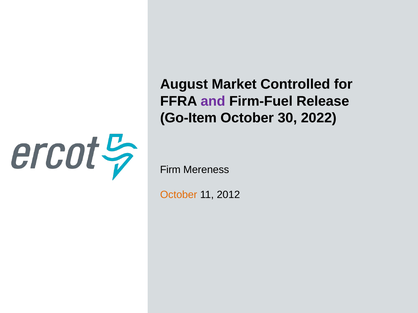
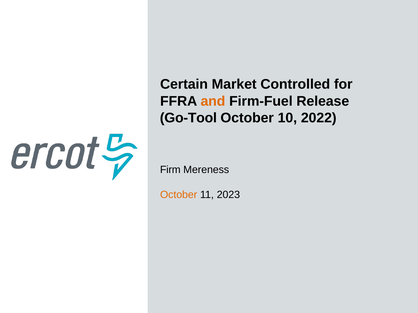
August: August -> Certain (184, 85)
and colour: purple -> orange (213, 101)
Go-Item: Go-Item -> Go-Tool (188, 118)
30: 30 -> 10 (287, 118)
2012: 2012 -> 2023 (228, 195)
